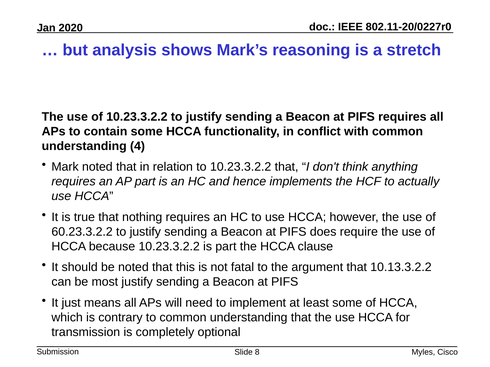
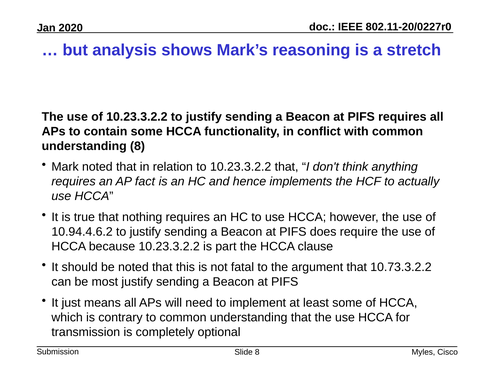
understanding 4: 4 -> 8 (138, 146)
AP part: part -> fact (145, 182)
60.23.3.2.2: 60.23.3.2.2 -> 10.94.4.6.2 (82, 232)
10.13.3.2.2: 10.13.3.2.2 -> 10.73.3.2.2 (401, 268)
